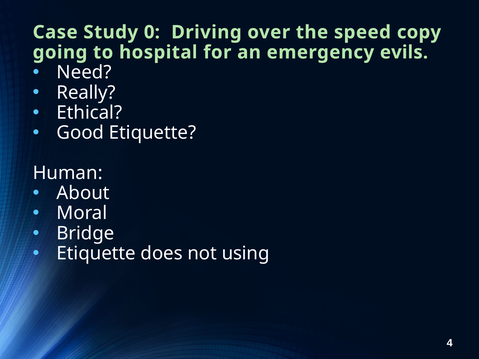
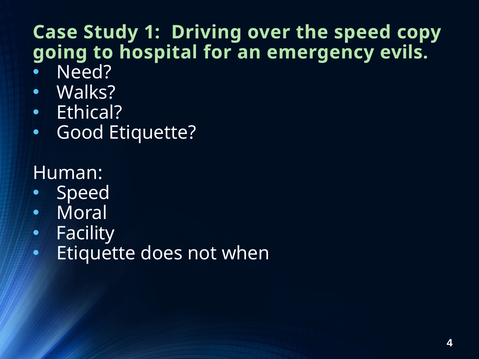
0: 0 -> 1 (152, 32)
Really: Really -> Walks (86, 93)
About: About -> Speed (83, 193)
Bridge: Bridge -> Facility (85, 233)
using: using -> when (246, 254)
